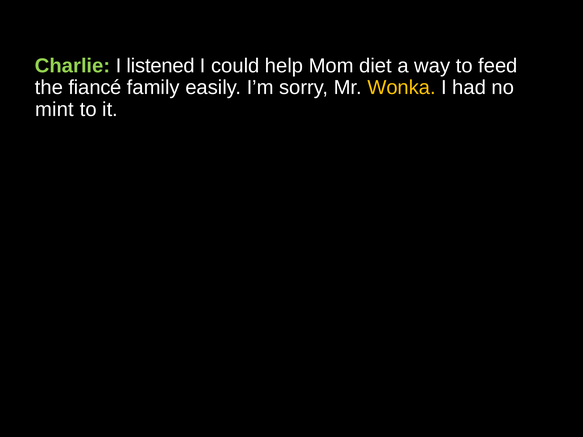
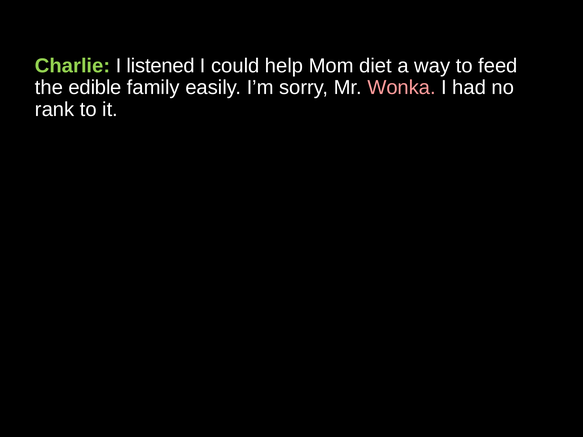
fiancé: fiancé -> edible (95, 88)
Wonka colour: yellow -> pink (402, 88)
mint: mint -> rank (55, 110)
